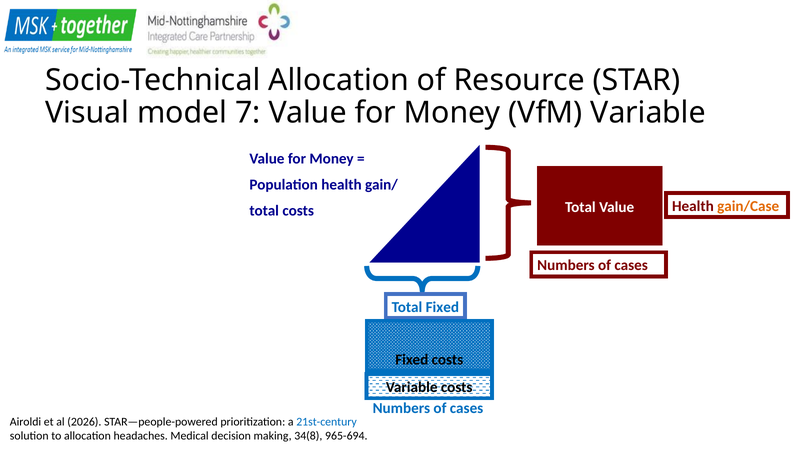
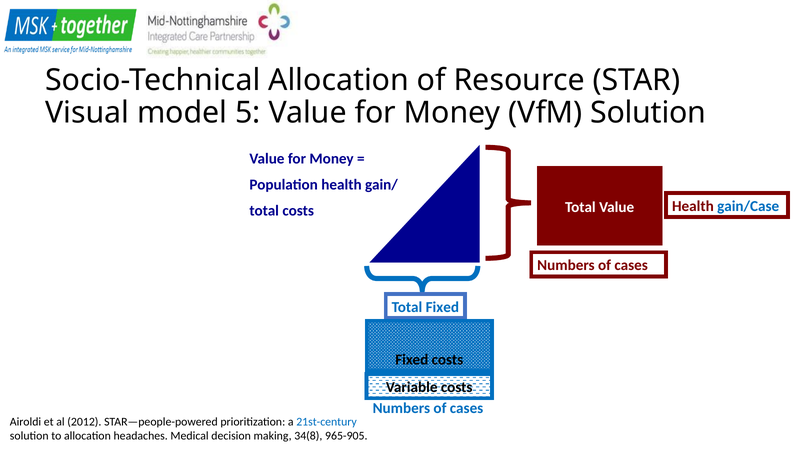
7: 7 -> 5 (248, 113)
VfM Variable: Variable -> Solution (648, 113)
gain/Case colour: orange -> blue (748, 206)
2026: 2026 -> 2012 (84, 422)
965-694: 965-694 -> 965-905 (346, 436)
